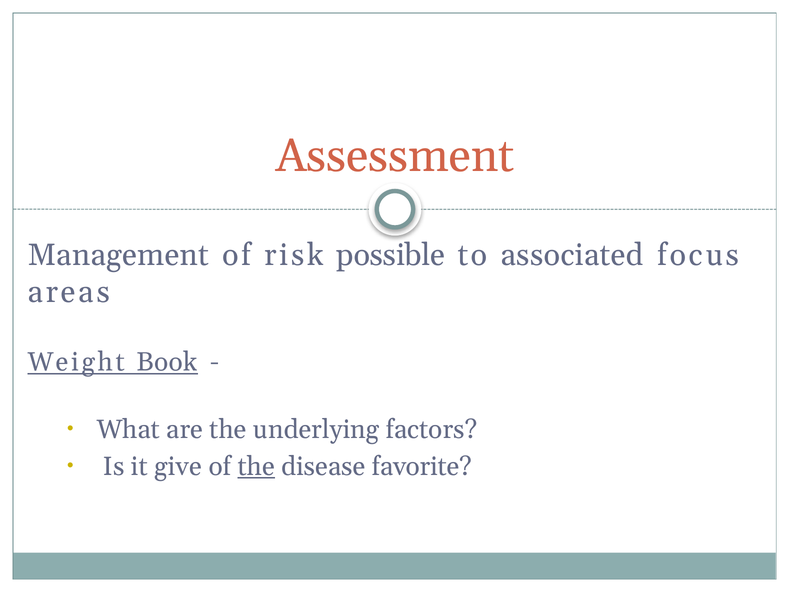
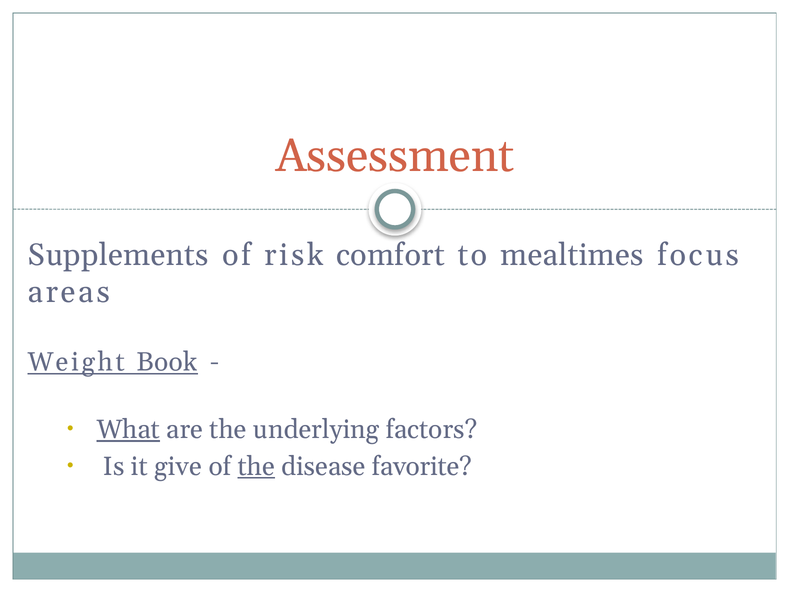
Management: Management -> Supplements (118, 255)
possible: possible -> comfort (390, 255)
associated: associated -> mealtimes (572, 255)
What underline: none -> present (128, 429)
